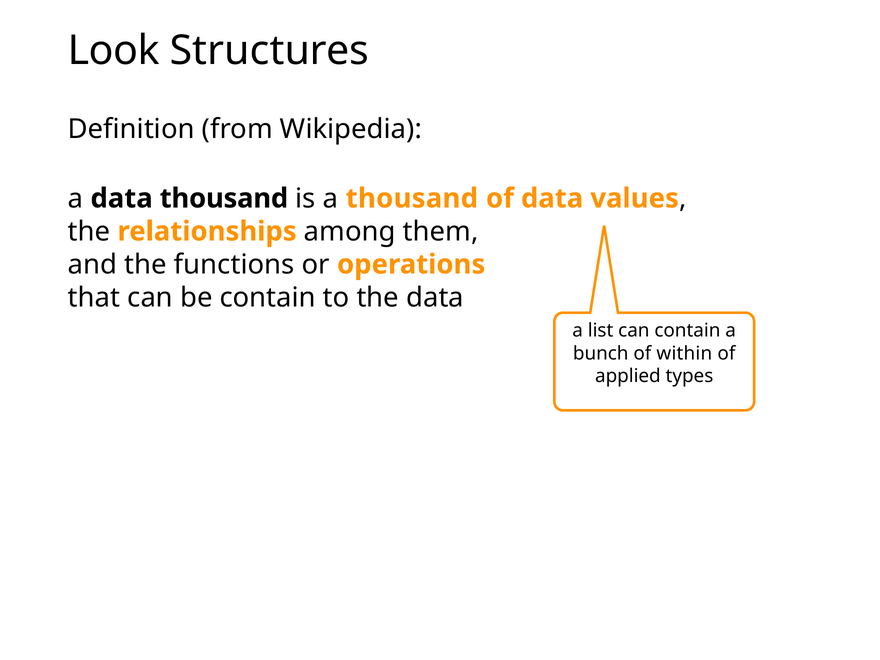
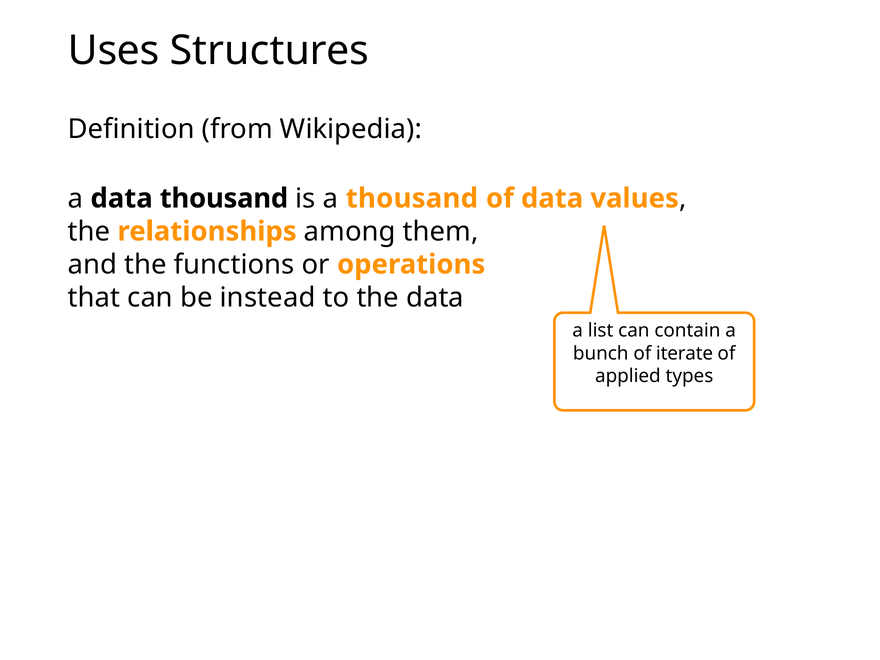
Look: Look -> Uses (114, 51)
be contain: contain -> instead (268, 297)
within: within -> iterate (685, 353)
